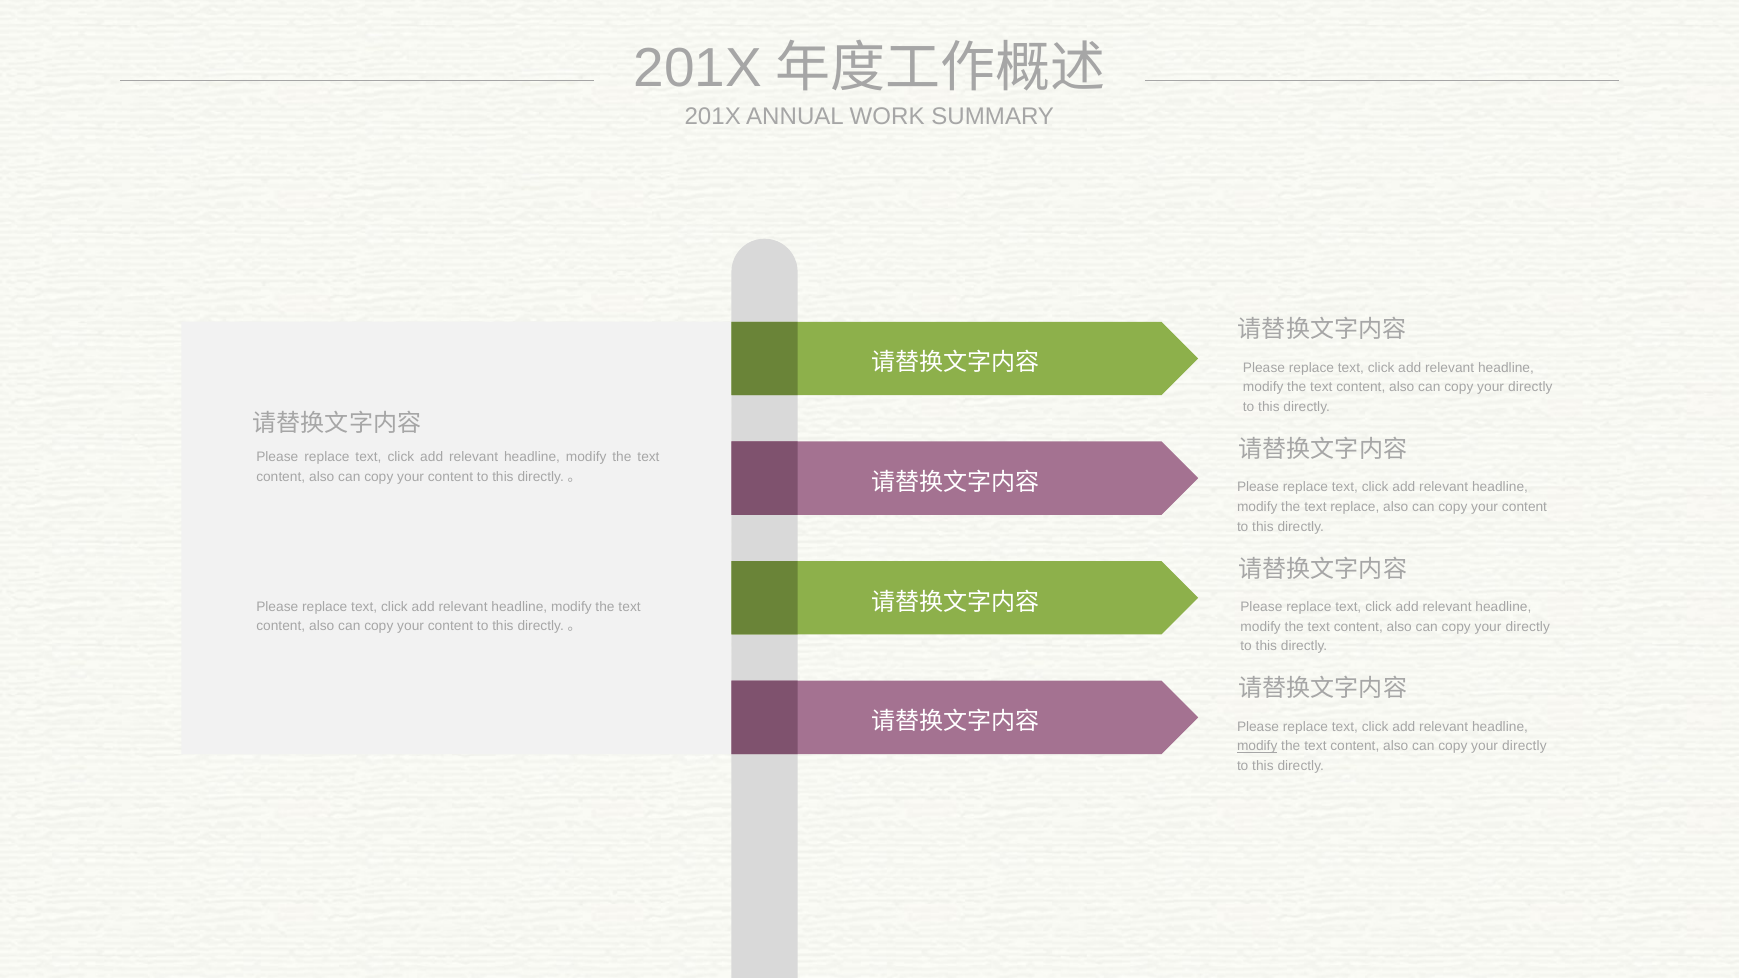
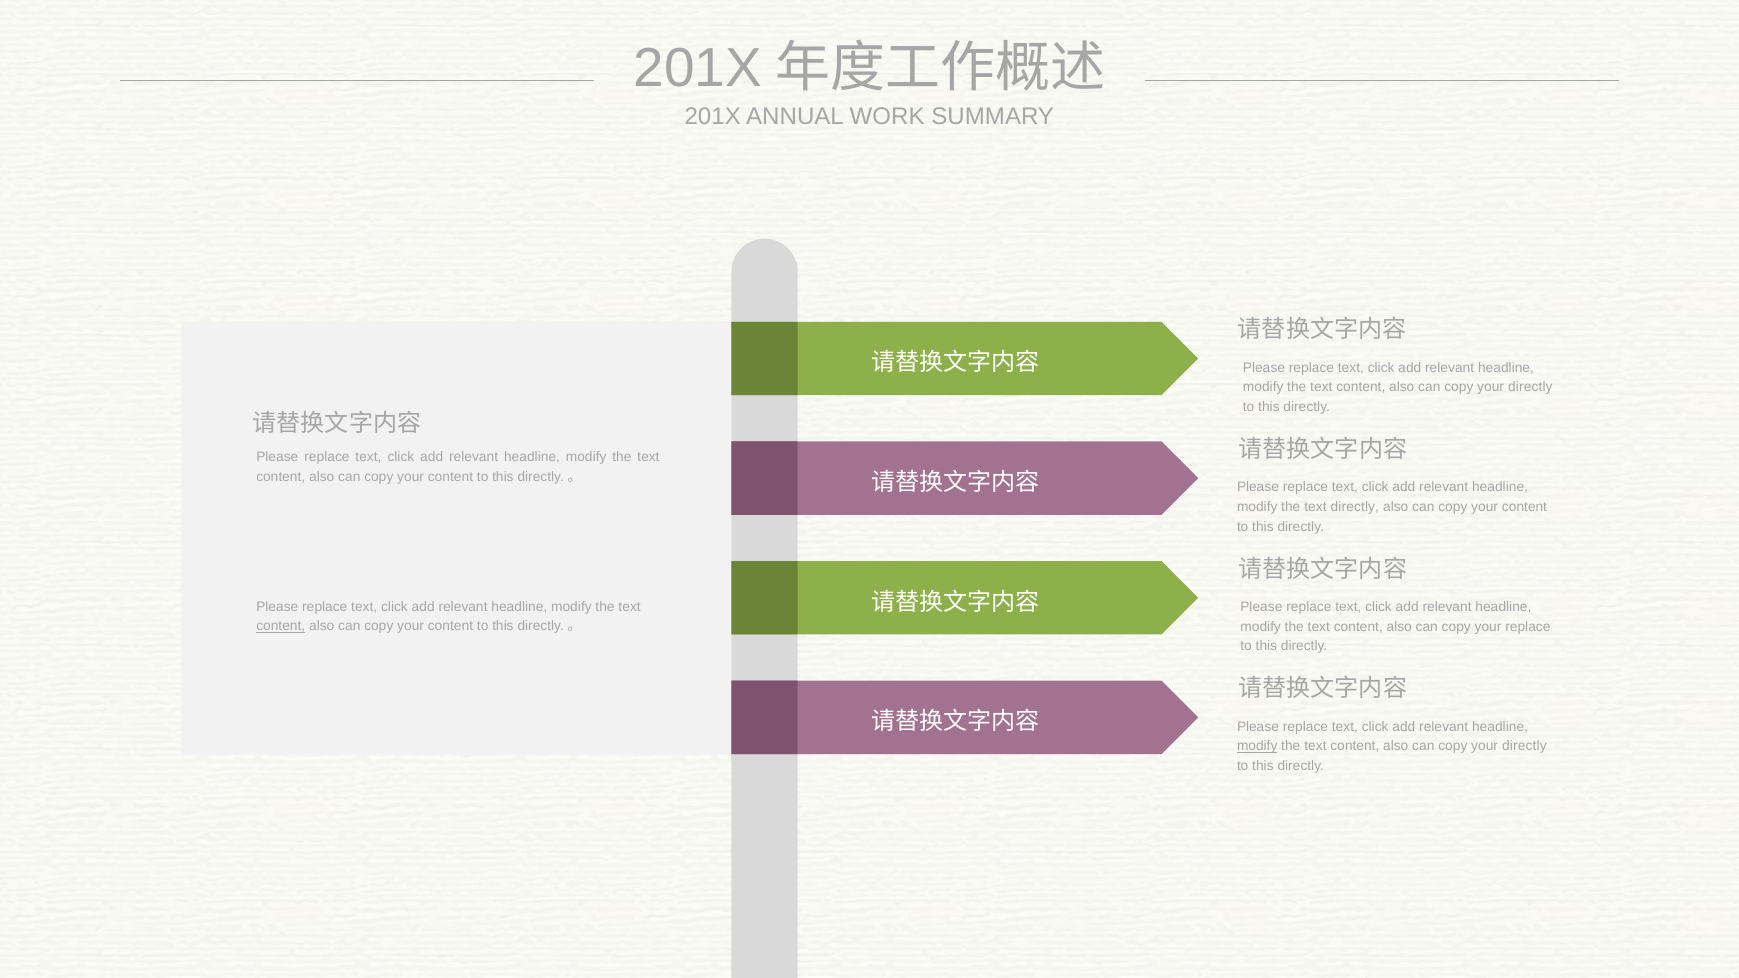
text replace: replace -> directly (1355, 507)
content underline: none -> present (281, 626)
directly: directly -> replace (1528, 627)
